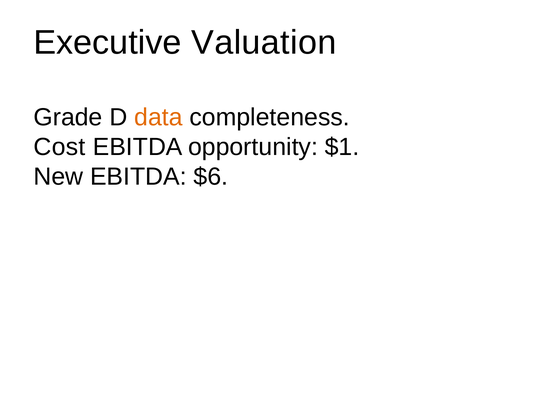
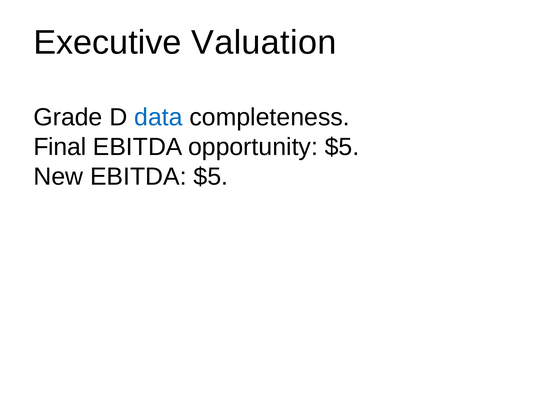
data colour: orange -> blue (158, 117)
Cost: Cost -> Final (60, 147)
opportunity $1: $1 -> $5 (342, 147)
EBITDA $6: $6 -> $5 (211, 177)
